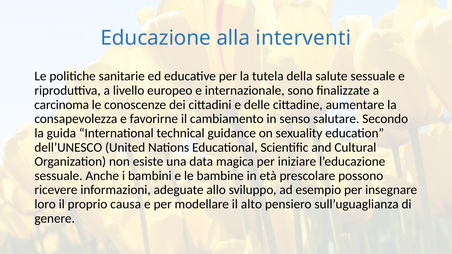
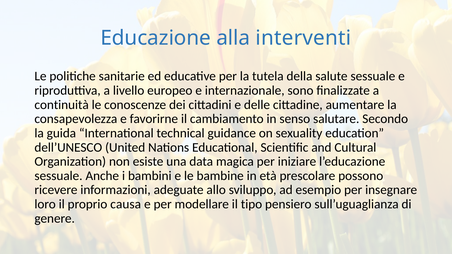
carcinoma: carcinoma -> continuità (62, 105)
alto: alto -> tipo (251, 204)
